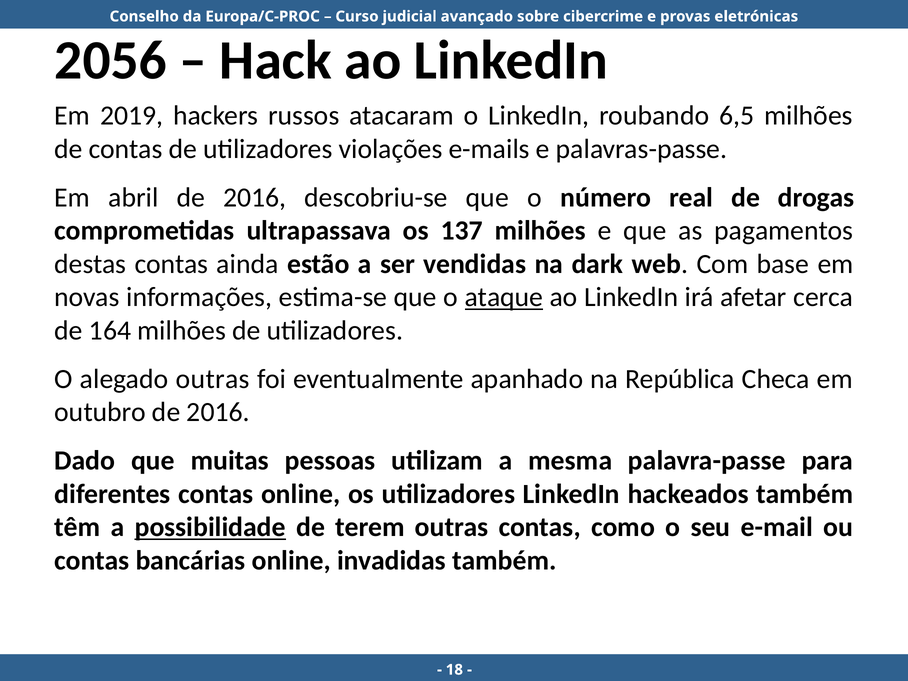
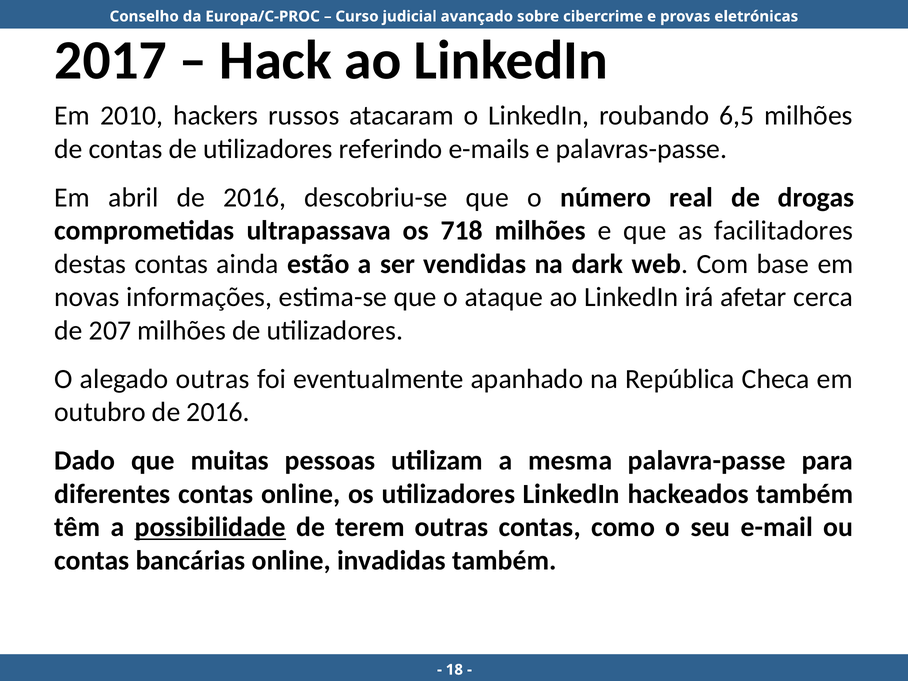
2056: 2056 -> 2017 (111, 61)
2019: 2019 -> 2010 (132, 116)
violações: violações -> referindo (391, 149)
137: 137 -> 718 (462, 231)
pagamentos: pagamentos -> facilitadores (784, 231)
ataque underline: present -> none (504, 297)
164: 164 -> 207 (110, 331)
